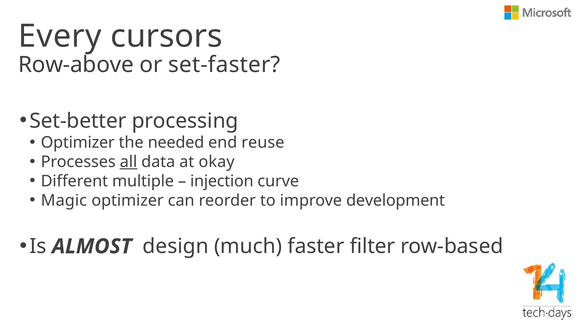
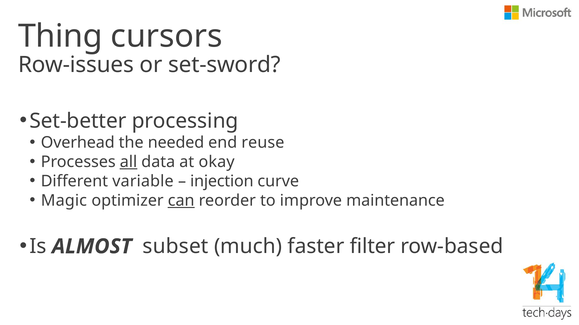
Every: Every -> Thing (60, 36)
Row-above: Row-above -> Row-issues (76, 65)
set-faster: set-faster -> set-sword (224, 65)
Optimizer: Optimizer -> Overhead (78, 143)
multiple: multiple -> variable (143, 182)
can underline: none -> present (181, 201)
development: development -> maintenance (395, 201)
design: design -> subset (176, 247)
